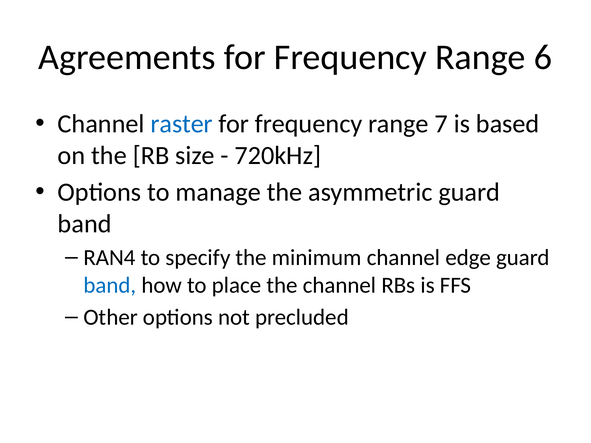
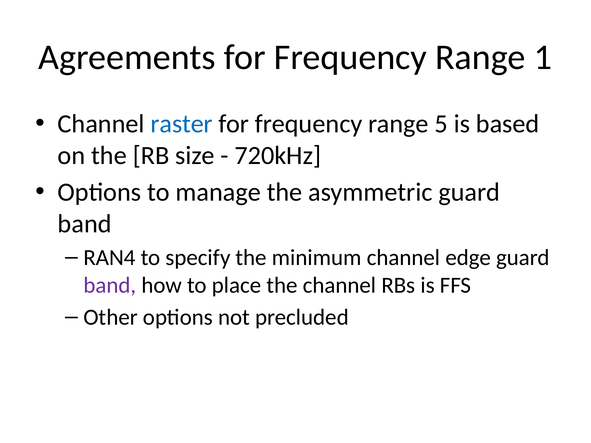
6: 6 -> 1 (543, 57)
7: 7 -> 5 (441, 124)
band colour: blue -> purple (110, 285)
